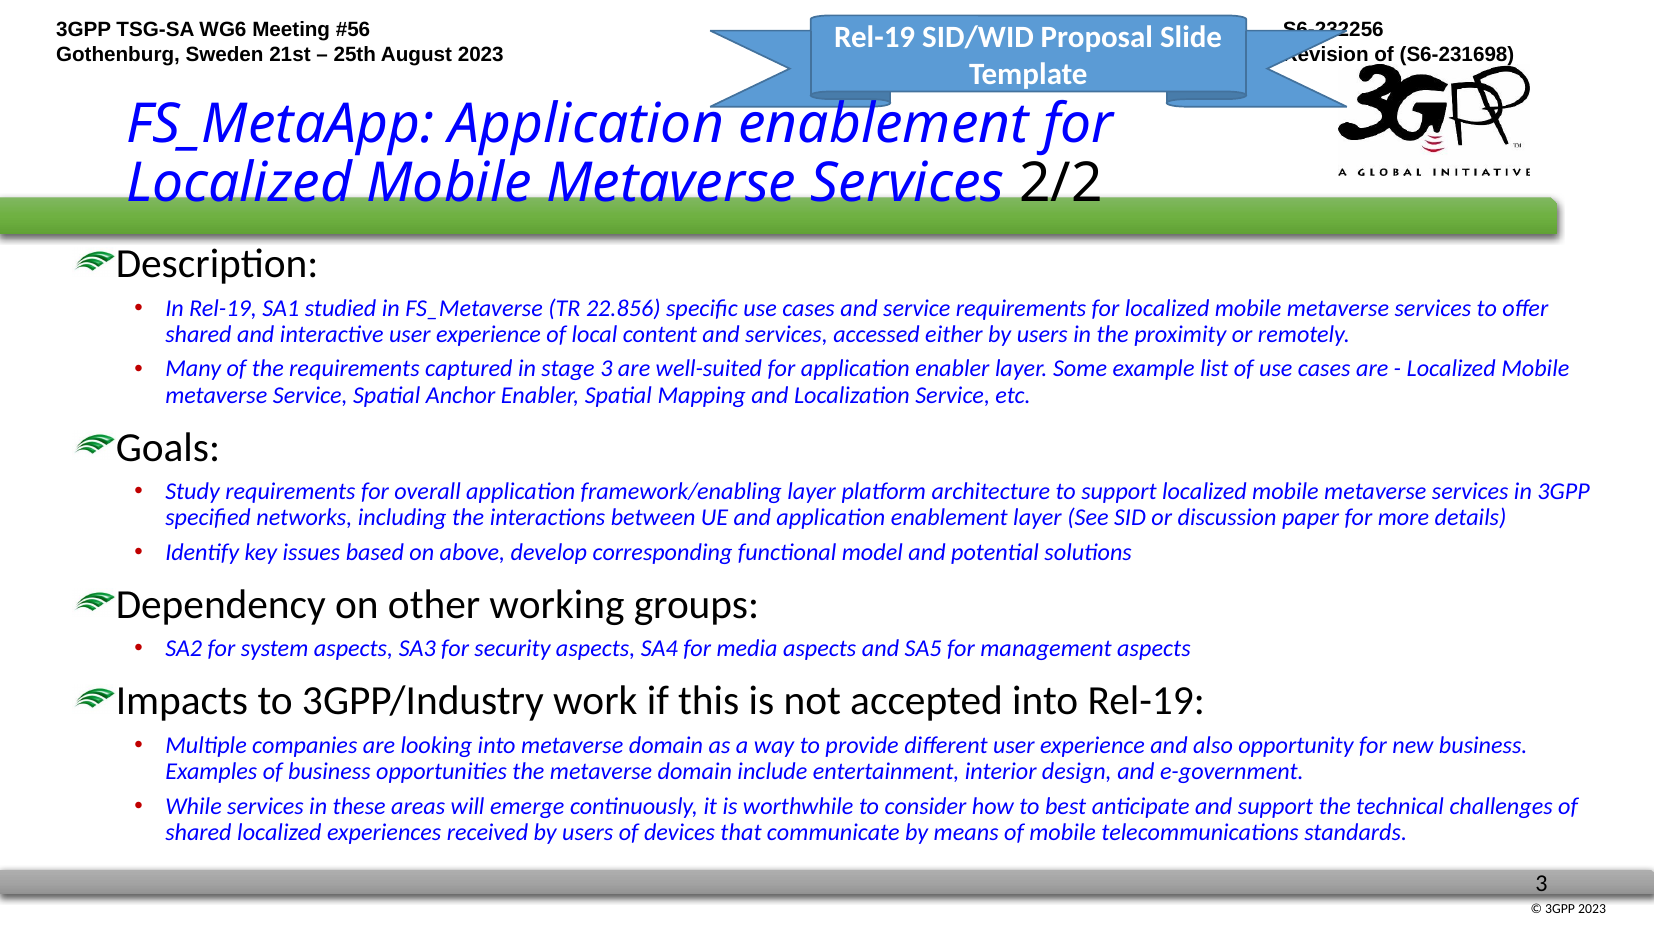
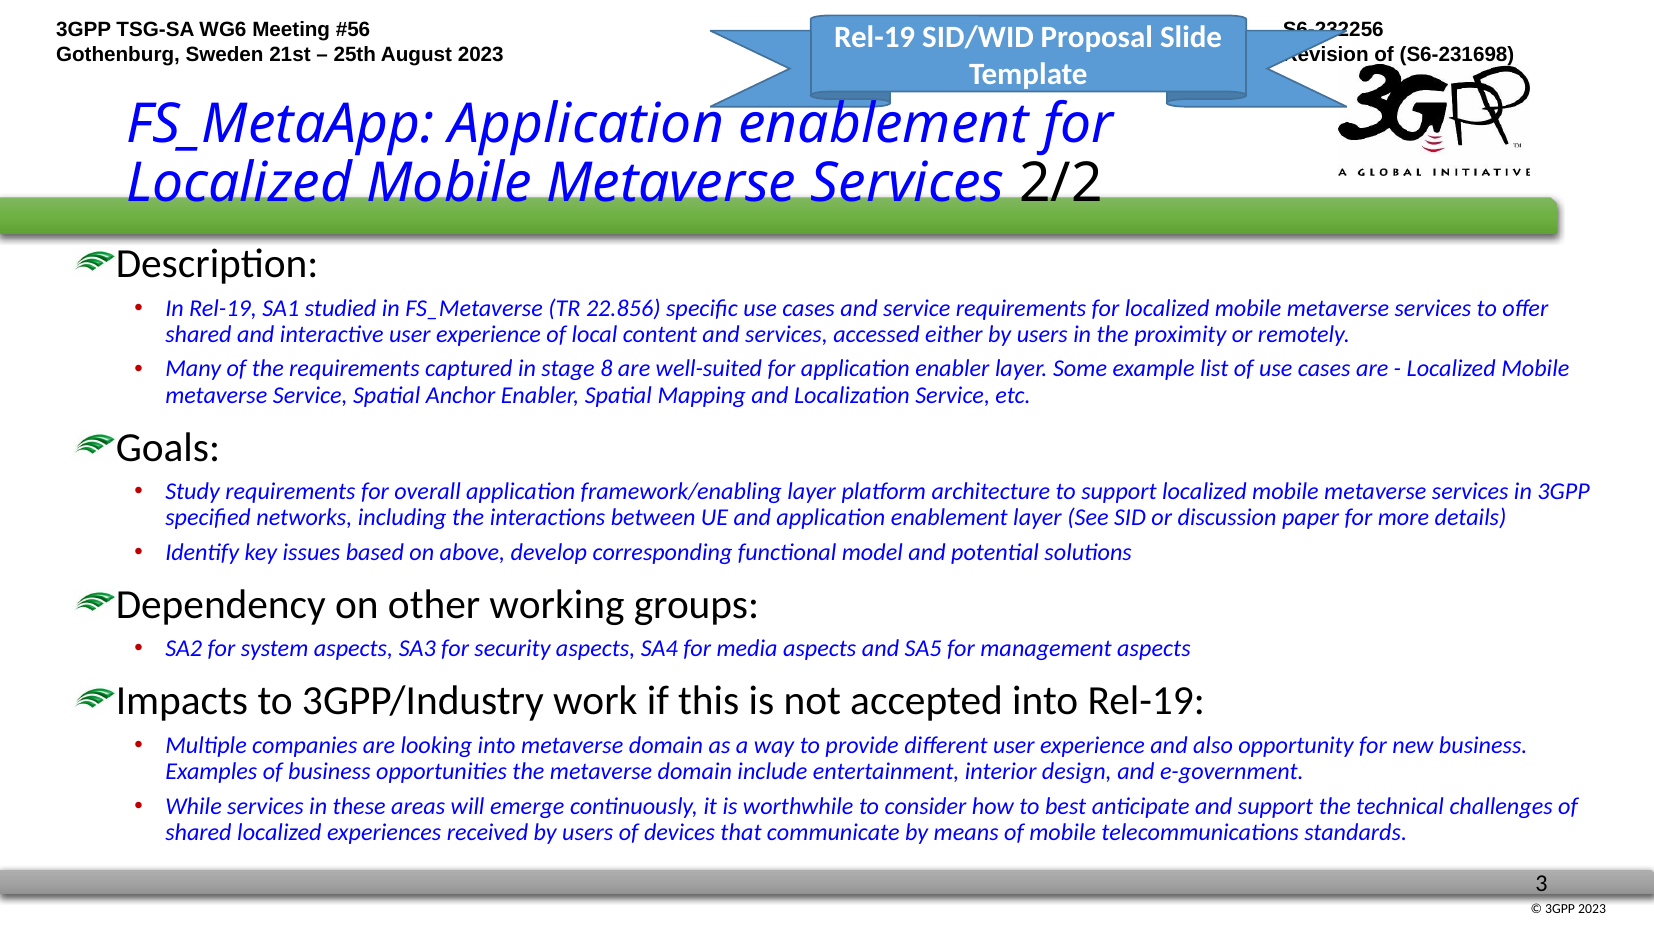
stage 3: 3 -> 8 (606, 369)
